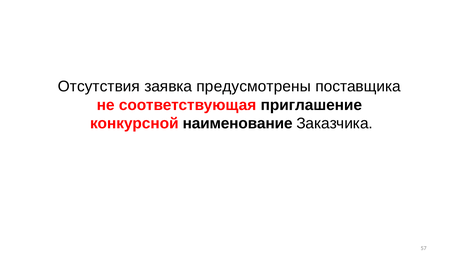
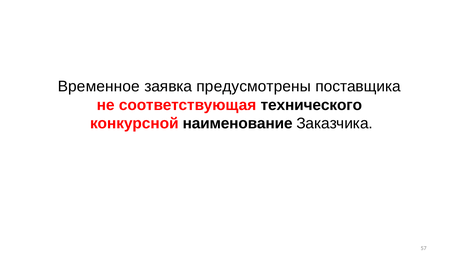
Отсутствия: Отсутствия -> Временное (99, 87)
приглашение: приглашение -> технического (311, 105)
